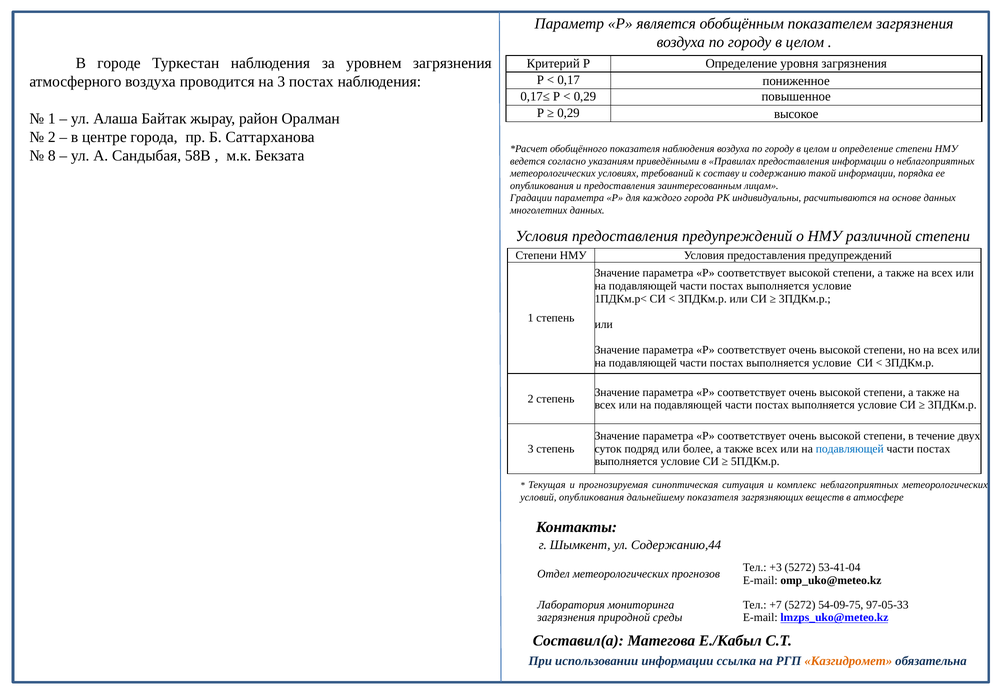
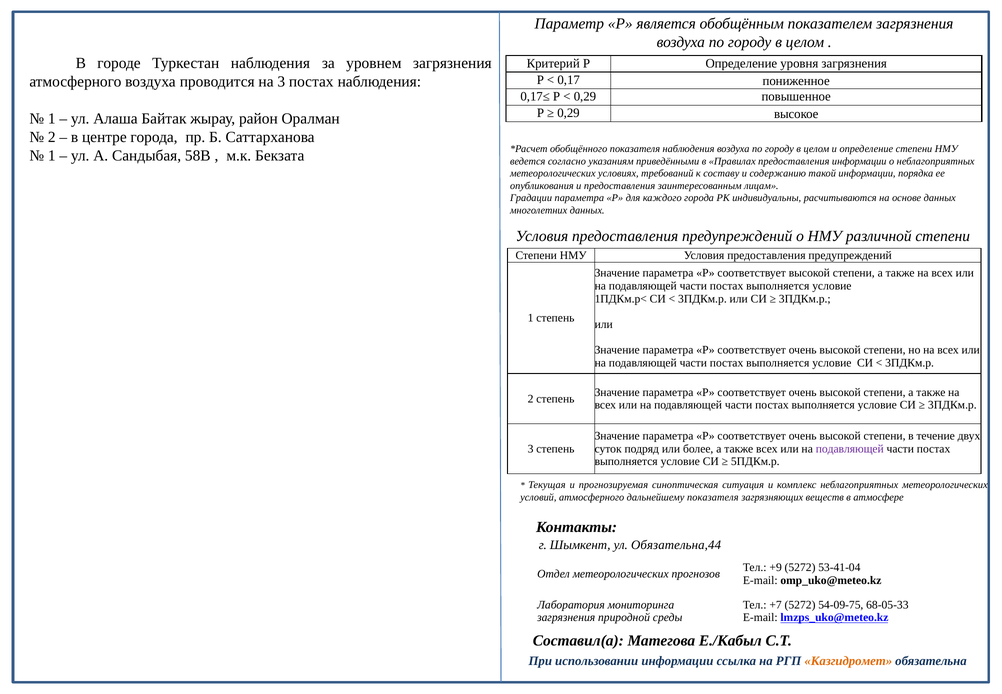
8: 8 -> 1 (52, 156)
подавляющей colour: blue -> purple (850, 449)
условий опубликования: опубликования -> атмосферного (592, 497)
Содержанию,44: Содержанию,44 -> Обязательна,44 (676, 545)
+3: +3 -> +9 (776, 567)
97-05-33: 97-05-33 -> 68-05-33 (887, 604)
